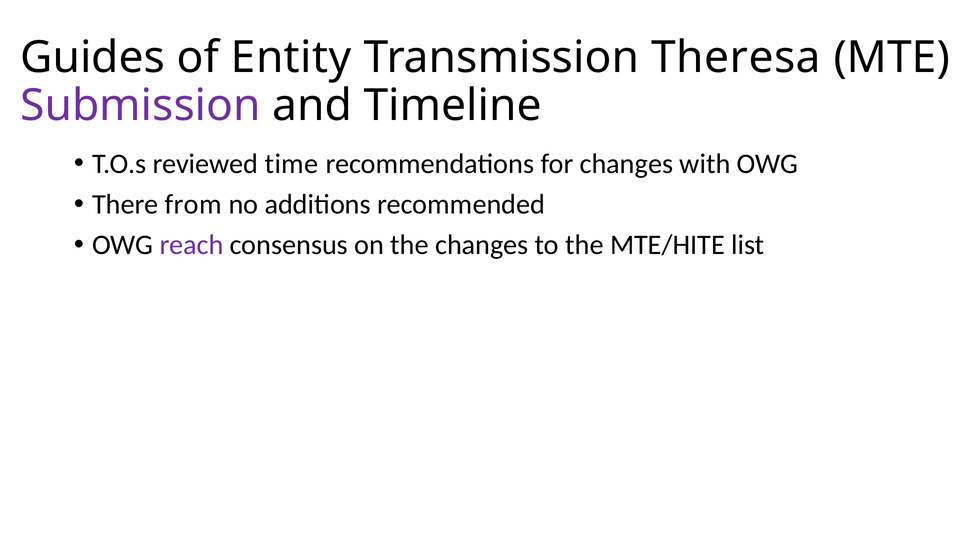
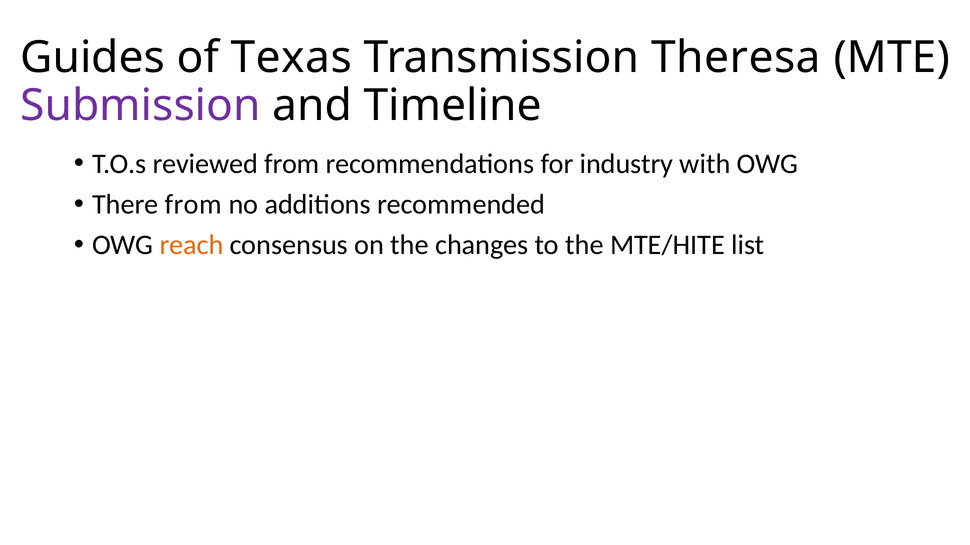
Entity: Entity -> Texas (291, 57)
reviewed time: time -> from (292, 164)
for changes: changes -> industry (626, 164)
reach colour: purple -> orange (192, 245)
